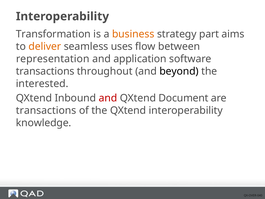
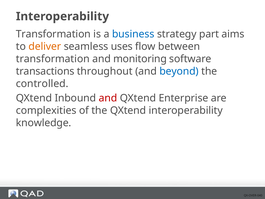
business colour: orange -> blue (133, 34)
representation: representation -> transformation (53, 59)
application: application -> monitoring (140, 59)
beyond colour: black -> blue (179, 71)
interested: interested -> controlled (42, 84)
Document: Document -> Enterprise (183, 98)
transactions: transactions -> complexities (46, 110)
